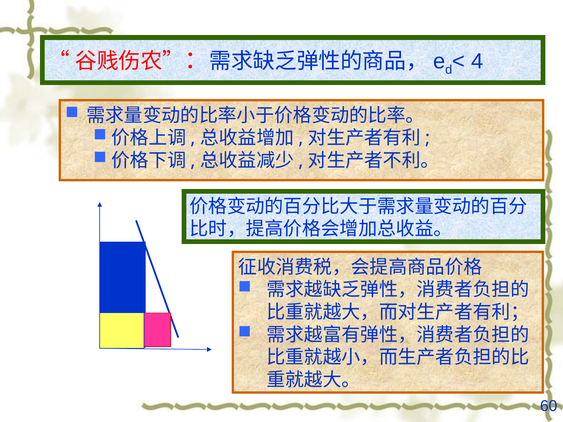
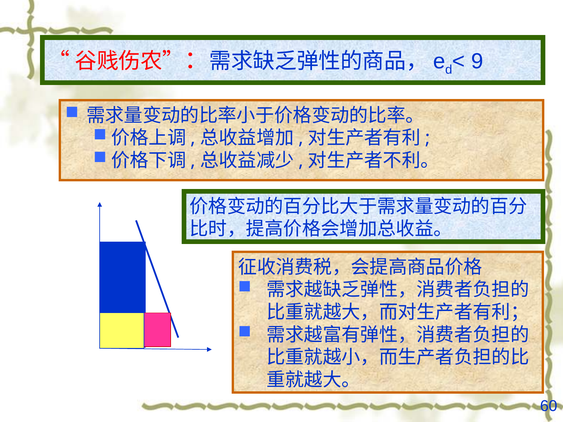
4: 4 -> 9 (477, 61)
